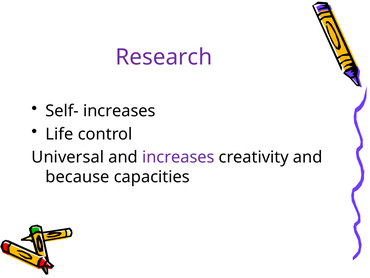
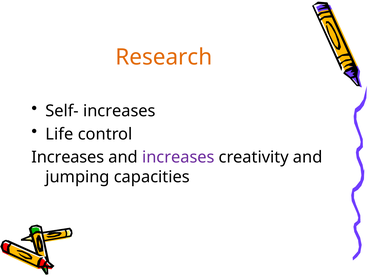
Research colour: purple -> orange (164, 57)
Universal: Universal -> Increases (68, 157)
because: because -> jumping (77, 177)
